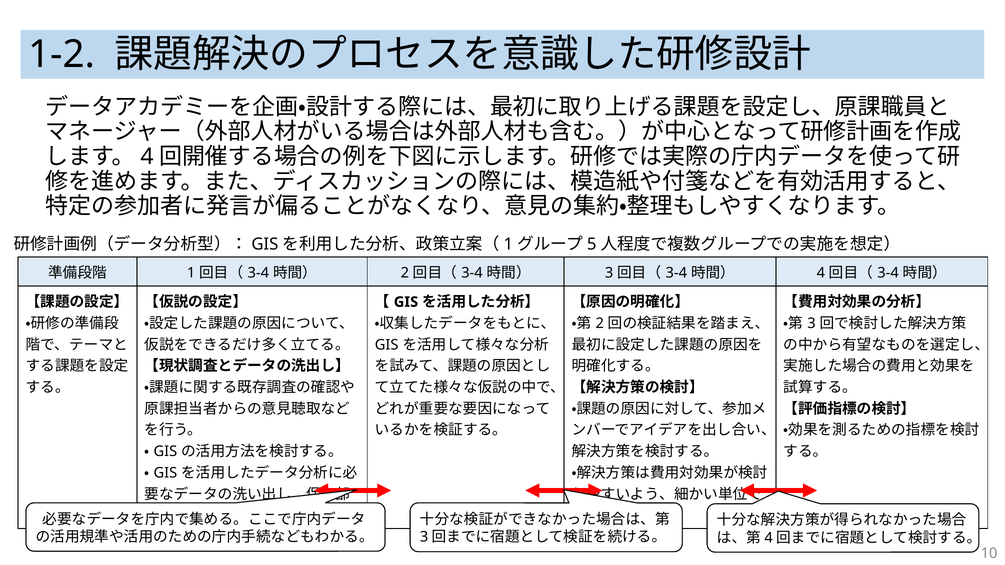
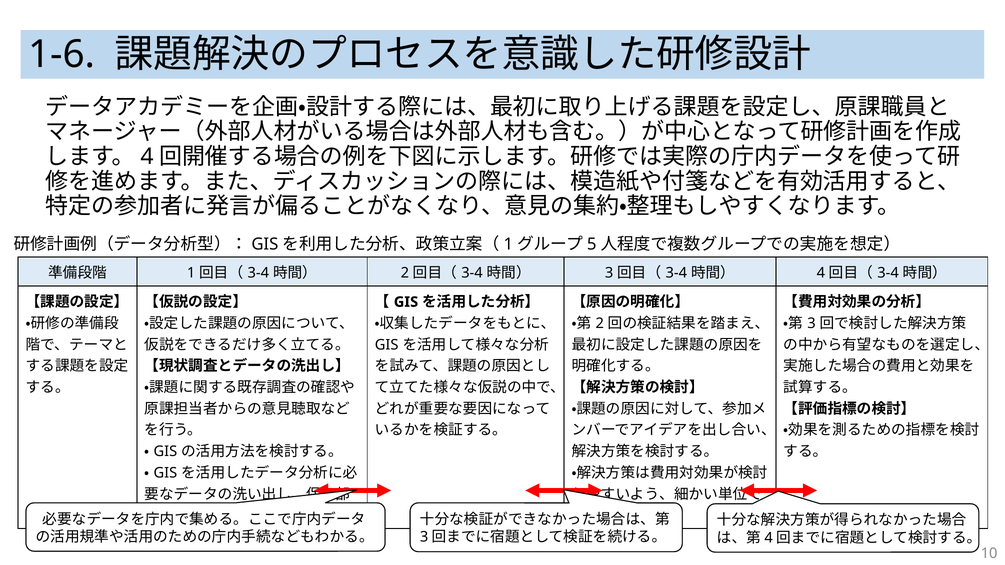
1-2: 1-2 -> 1-6 (62, 55)
